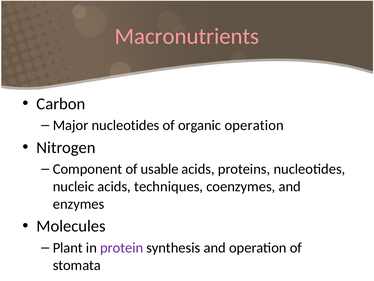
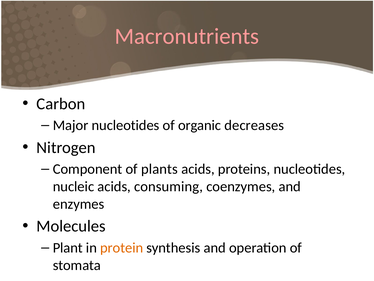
organic operation: operation -> decreases (254, 125)
usable: usable -> plants (159, 169)
techniques: techniques -> consuming (169, 186)
protein colour: purple -> orange (122, 247)
